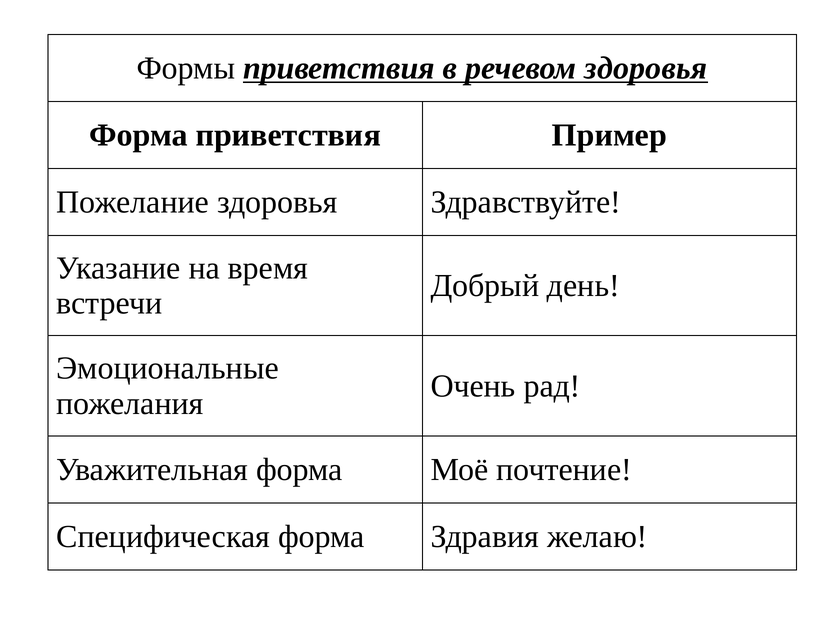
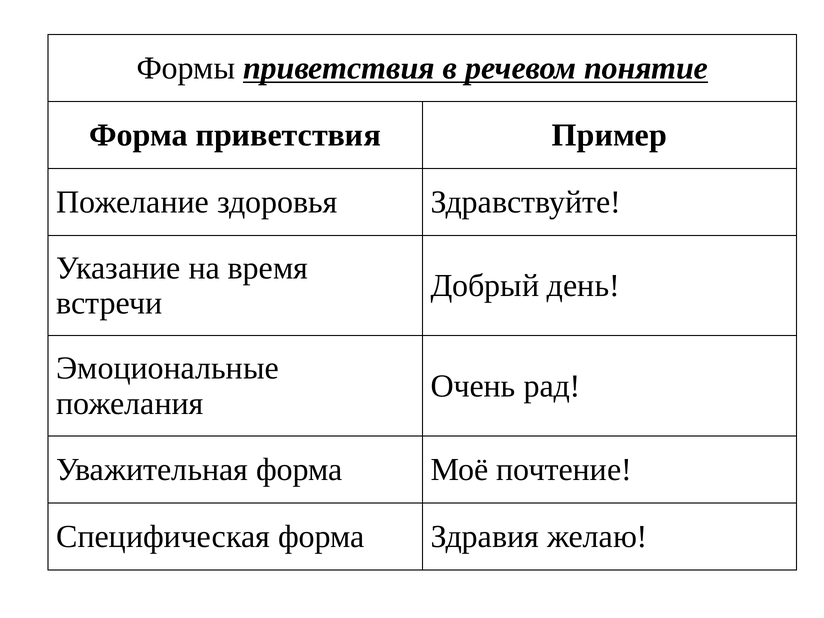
речевом здоровья: здоровья -> понятие (646, 68)
